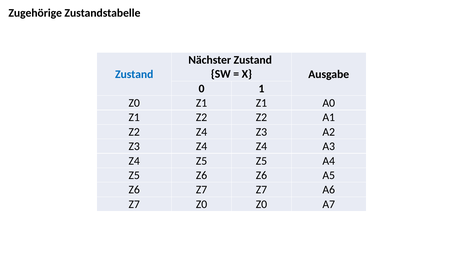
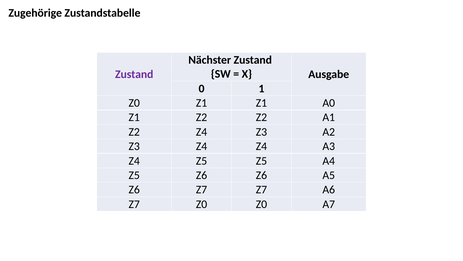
Zustand colour: blue -> purple (134, 74)
